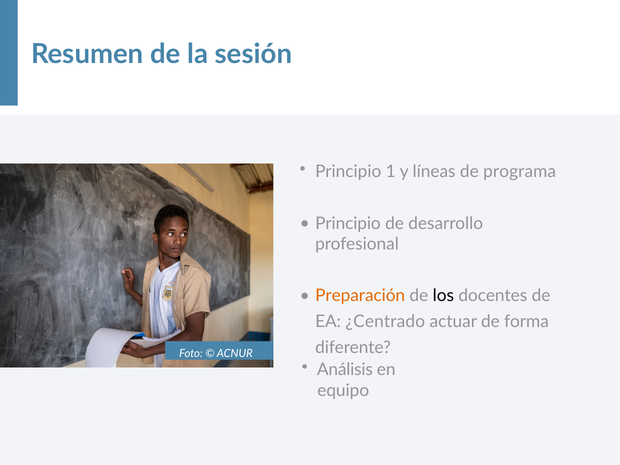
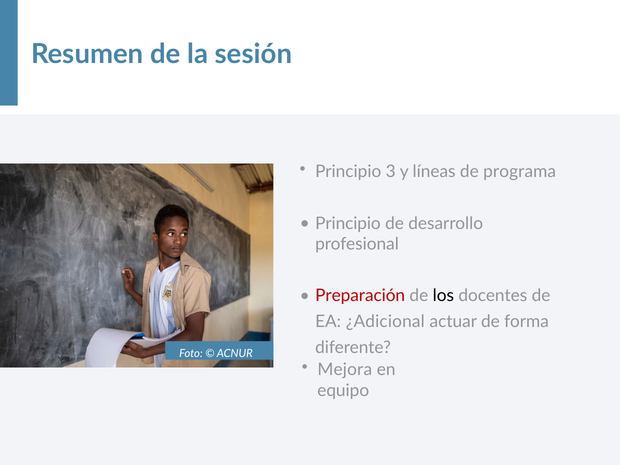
1: 1 -> 3 (391, 172)
Preparación colour: orange -> red (360, 296)
¿Centrado: ¿Centrado -> ¿Adicional (385, 322)
Análisis: Análisis -> Mejora (345, 370)
